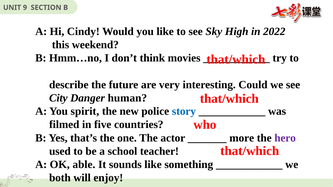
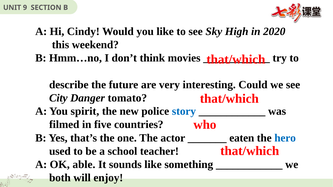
2022: 2022 -> 2020 (274, 32)
human: human -> tomato (127, 98)
more: more -> eaten (242, 138)
hero colour: purple -> blue (285, 138)
